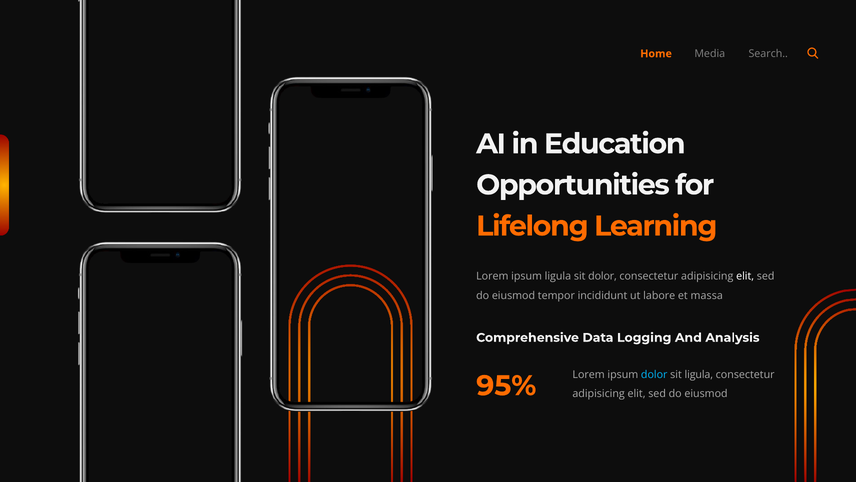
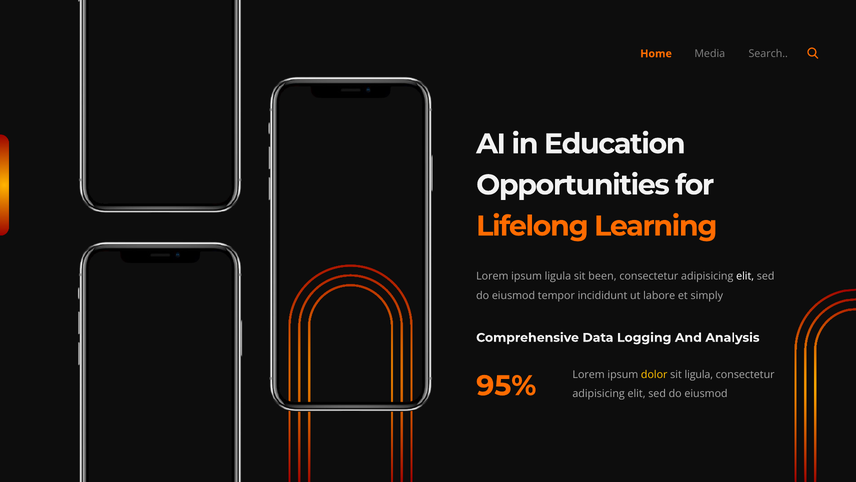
sit dolor: dolor -> been (602, 276)
massa: massa -> simply (707, 295)
dolor colour: light blue -> yellow (654, 374)
